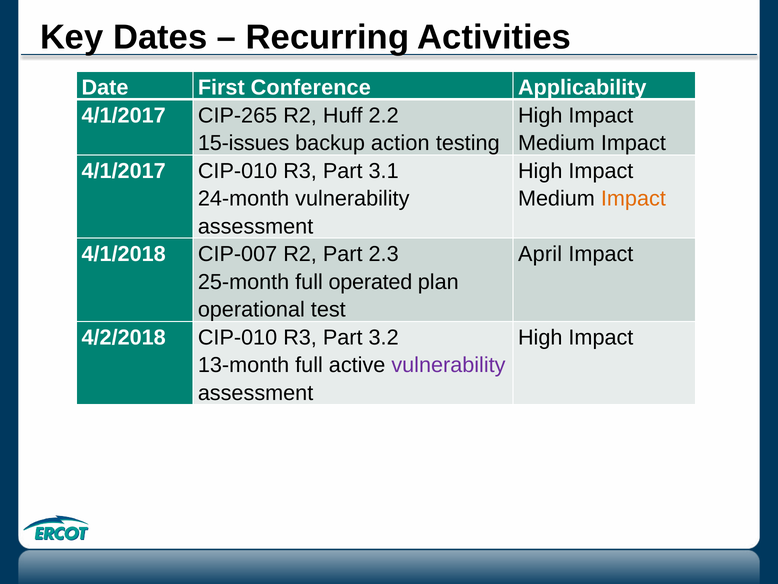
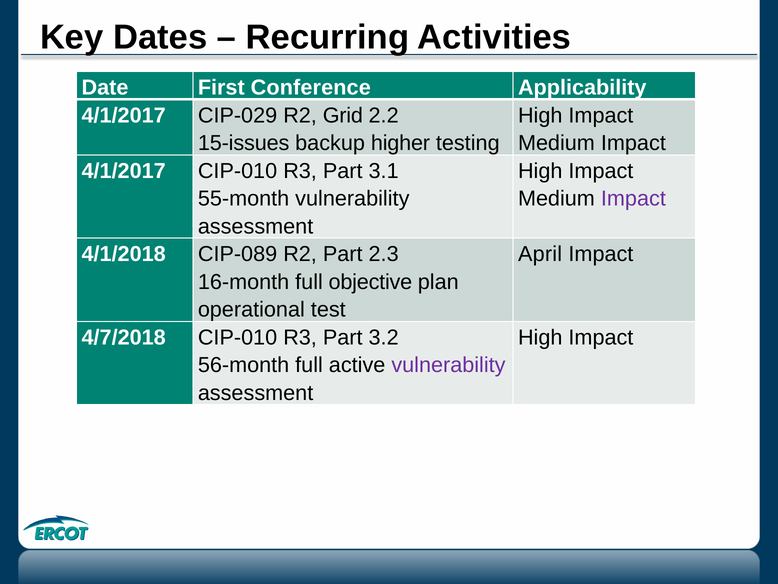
CIP-265: CIP-265 -> CIP-029 (238, 115)
Huff: Huff -> Grid (343, 115)
action: action -> higher (400, 143)
24-month: 24-month -> 55-month (244, 198)
Impact colour: orange -> purple (633, 198)
CIP-007: CIP-007 -> CIP-089 (238, 254)
25-month: 25-month -> 16-month (244, 282)
operated: operated -> objective (370, 282)
4/2/2018: 4/2/2018 -> 4/7/2018 (124, 337)
13-month: 13-month -> 56-month (244, 365)
